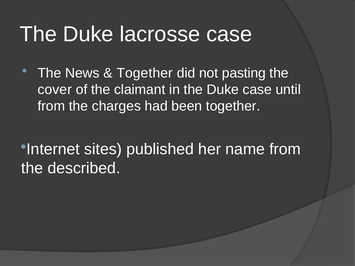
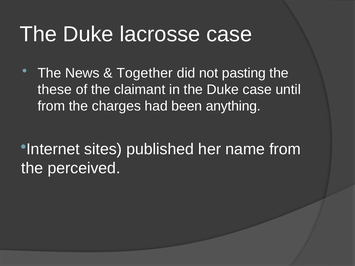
cover: cover -> these (55, 90)
been together: together -> anything (233, 106)
described: described -> perceived (84, 168)
